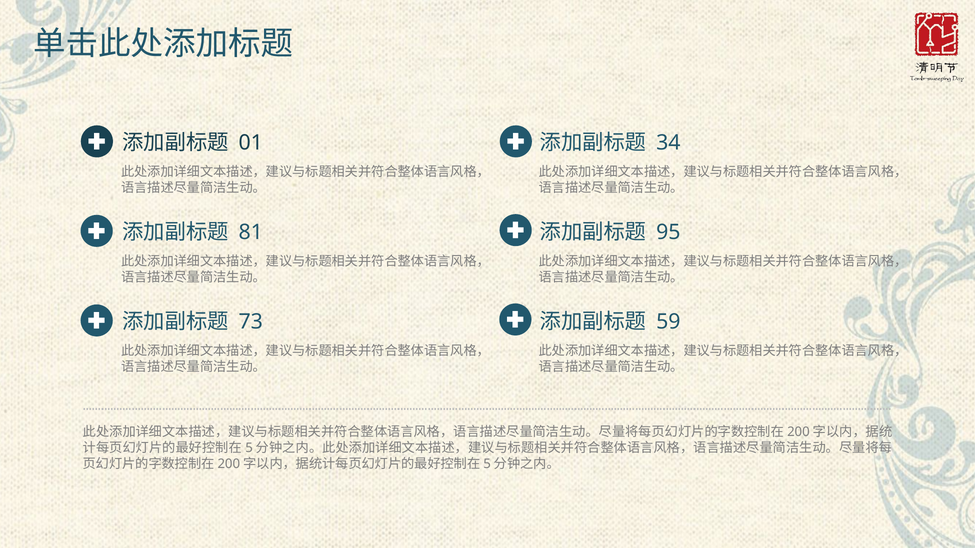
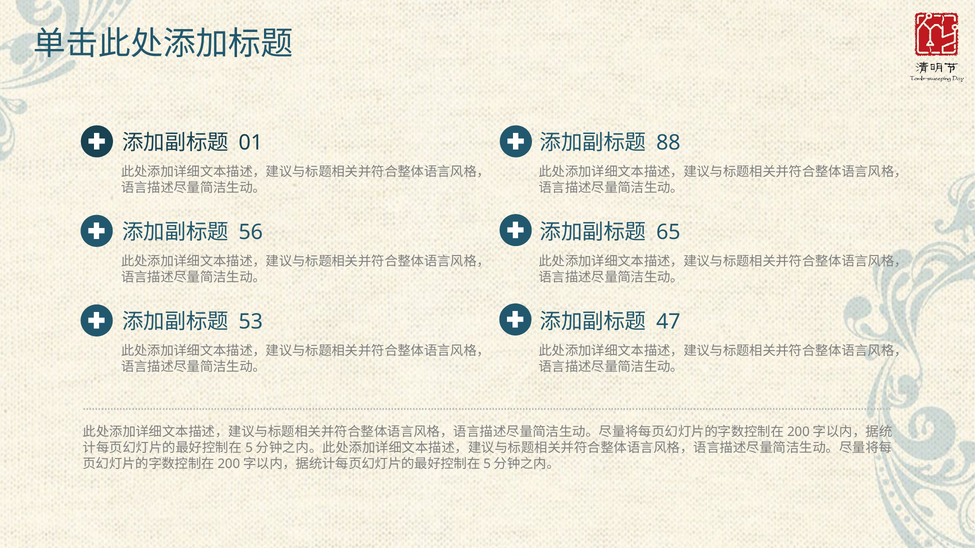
34: 34 -> 88 (668, 143)
81: 81 -> 56 (251, 233)
95: 95 -> 65 (668, 233)
73: 73 -> 53 (251, 322)
59: 59 -> 47 (668, 322)
